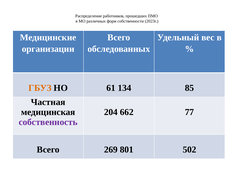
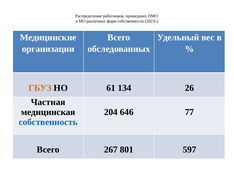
85: 85 -> 26 (189, 88)
662: 662 -> 646 (127, 112)
собственность colour: purple -> blue (48, 122)
269: 269 -> 267 (111, 150)
502: 502 -> 597 (190, 150)
